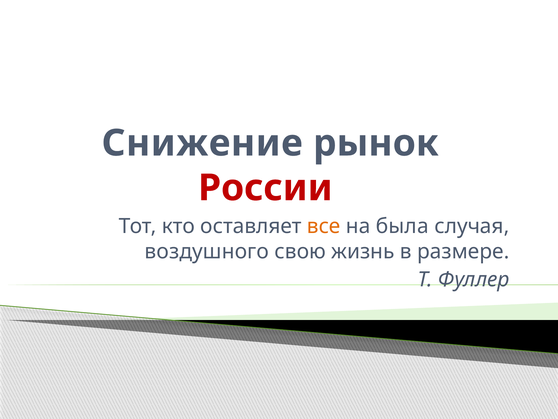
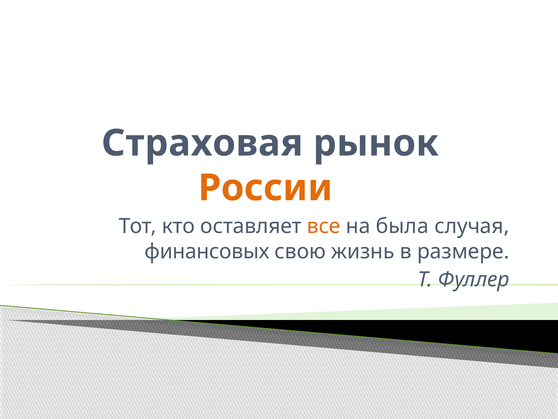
Снижение: Снижение -> Страховая (202, 143)
России colour: red -> orange (265, 188)
воздушного: воздушного -> финансовых (207, 251)
